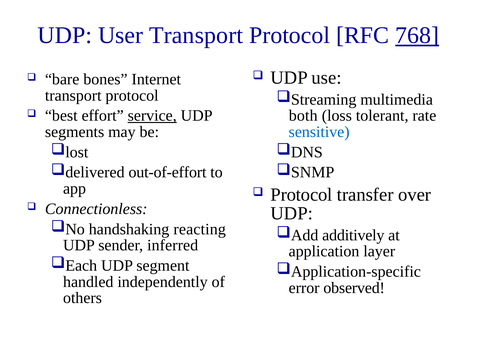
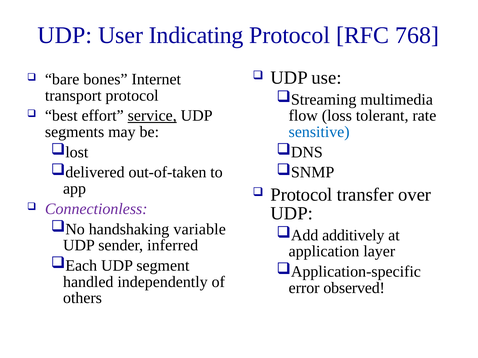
User Transport: Transport -> Indicating (196, 35)
768 underline: present -> none (417, 35)
both: both -> flow (303, 116)
out-of-effort: out-of-effort -> out-of-taken (167, 173)
Connectionless colour: black -> purple (96, 209)
reacting: reacting -> variable (200, 229)
